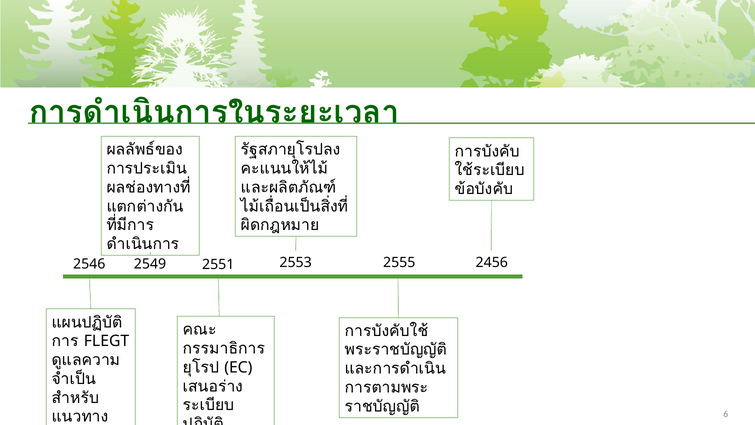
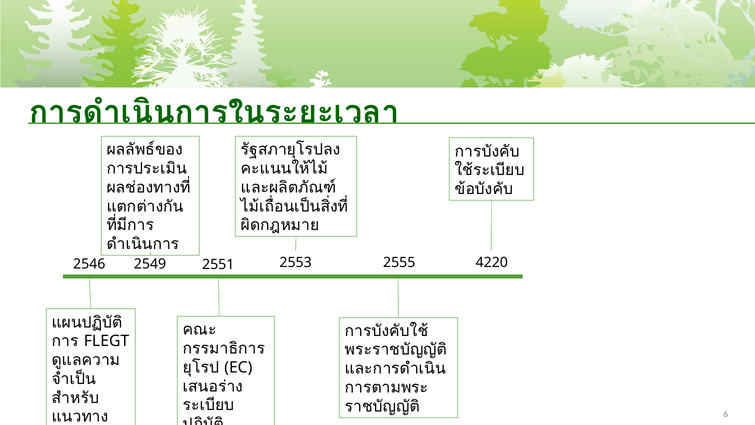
2456: 2456 -> 4220 (492, 263)
